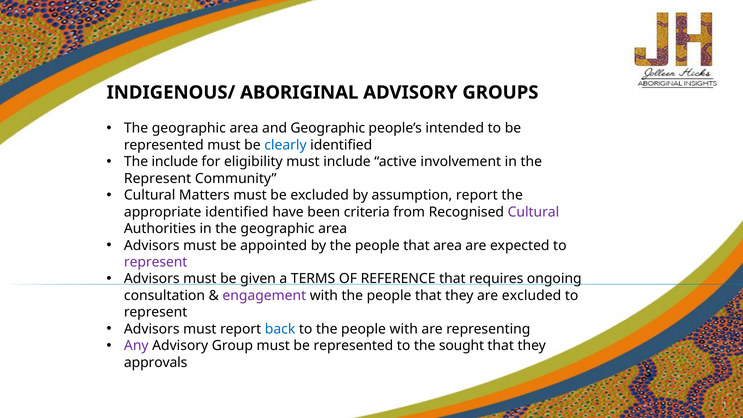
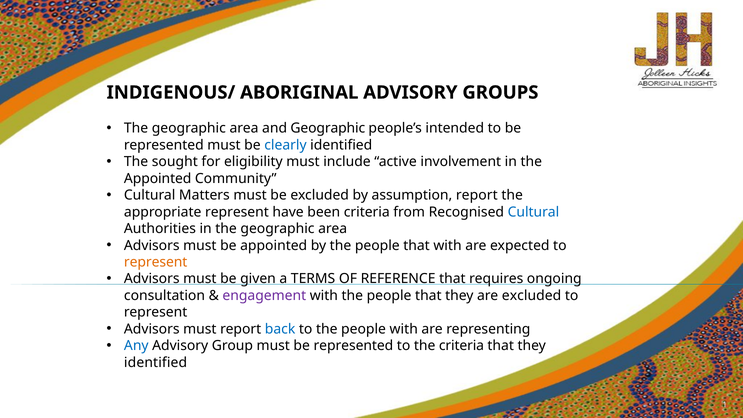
The include: include -> sought (175, 162)
Represent: Represent -> Appointed (158, 179)
appropriate identified: identified -> represent (237, 212)
Cultural colour: purple -> blue (533, 212)
that area: area -> with (448, 245)
represent colour: purple -> orange (156, 262)
Any colour: purple -> blue (136, 346)
the sought: sought -> criteria (461, 346)
approvals: approvals -> identified (156, 362)
